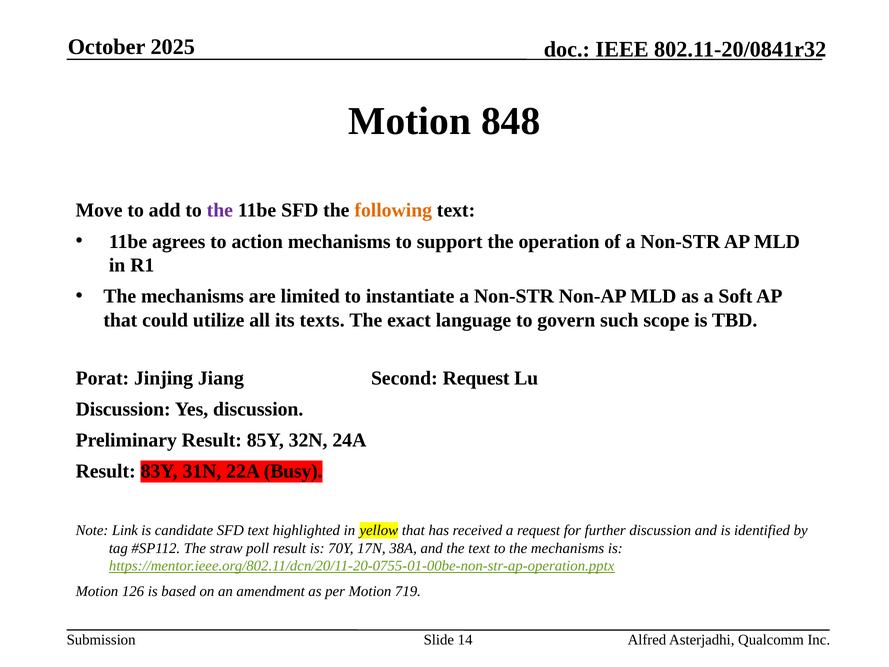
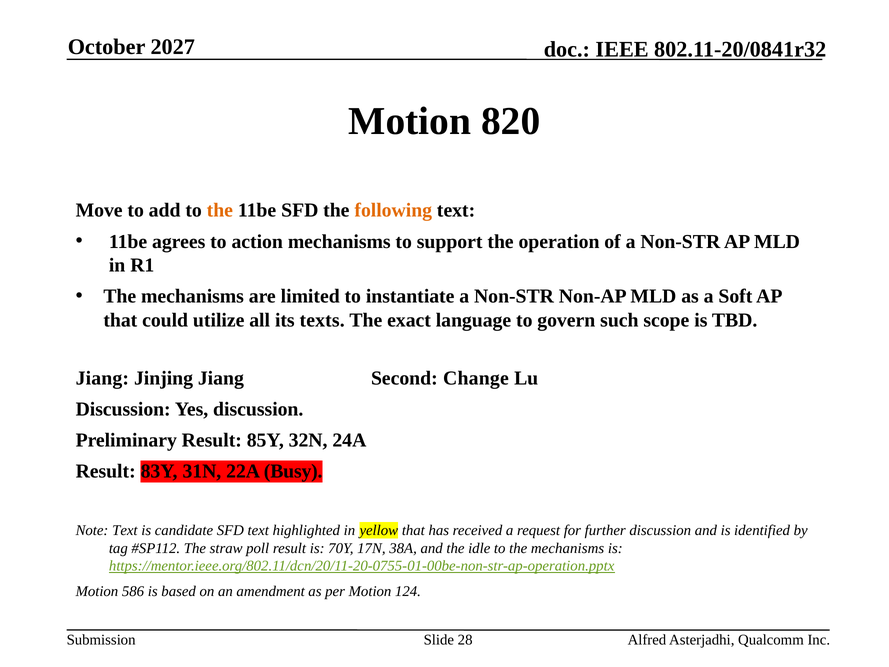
2025: 2025 -> 2027 (173, 47)
848: 848 -> 820 (511, 121)
the colour: purple -> orange (220, 210)
Porat: Porat -> Jiang (102, 378)
Second Request: Request -> Change (476, 378)
Note Link: Link -> Text (125, 530)
the text: text -> idle (479, 548)
126: 126 -> 586 (133, 591)
719: 719 -> 124 (408, 591)
14: 14 -> 28 (465, 639)
